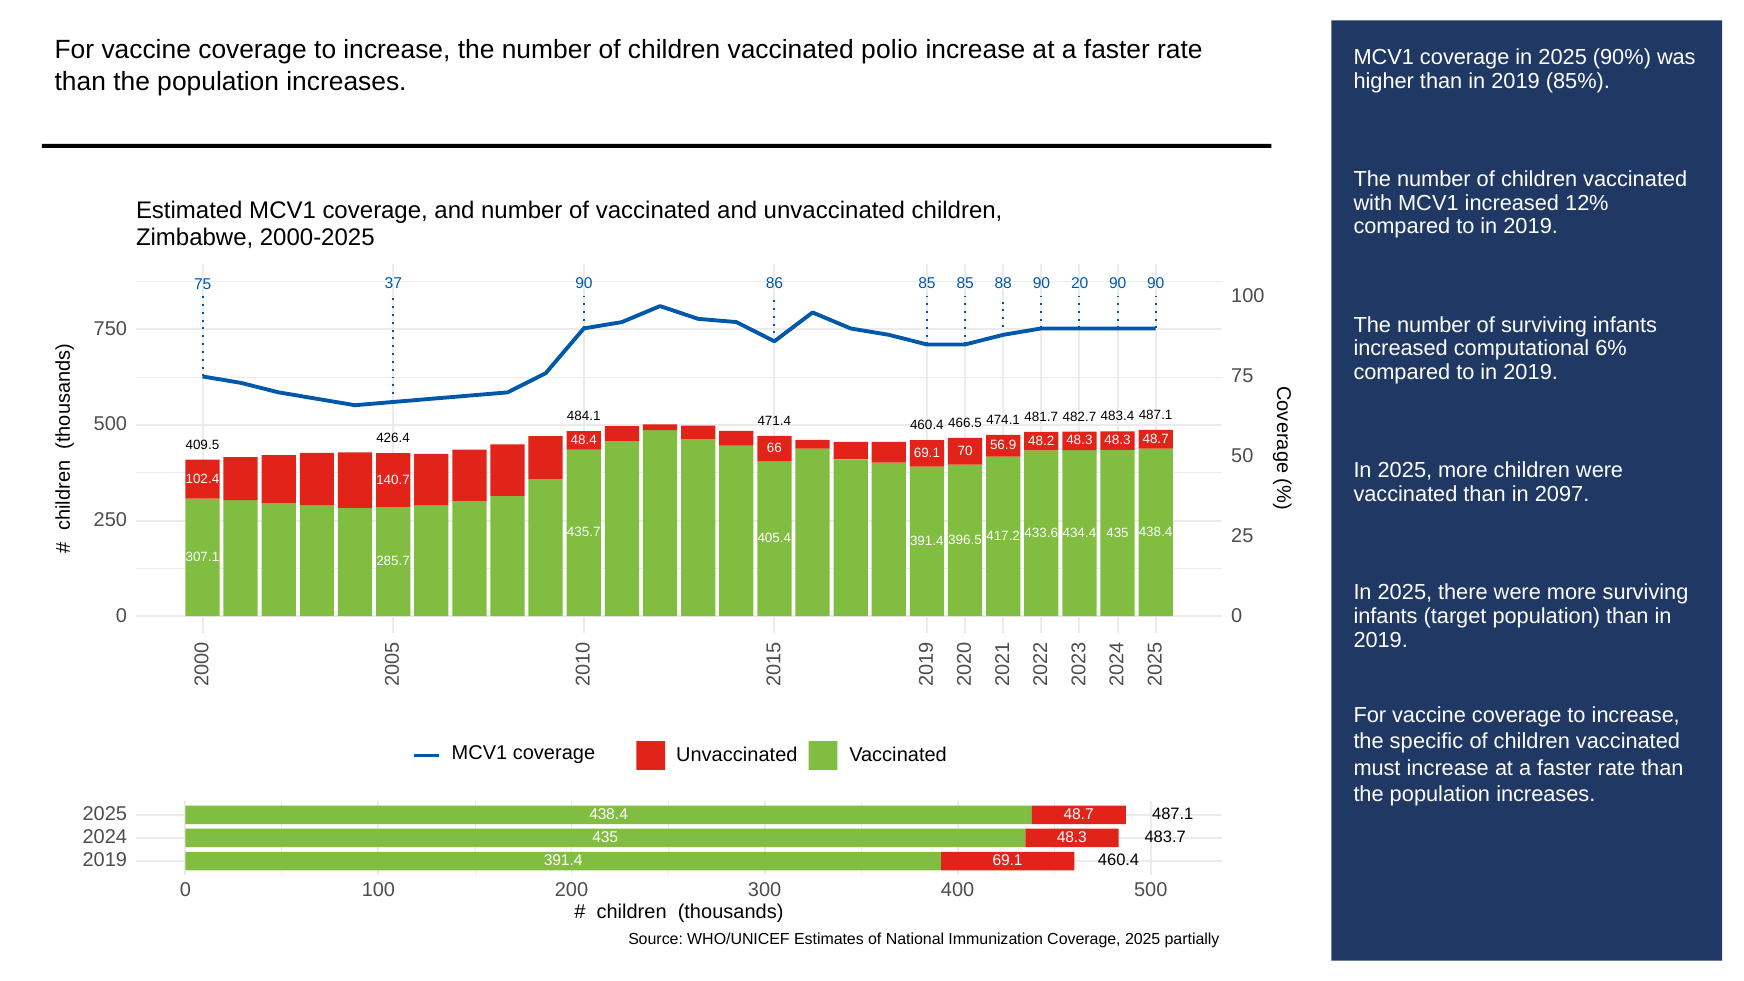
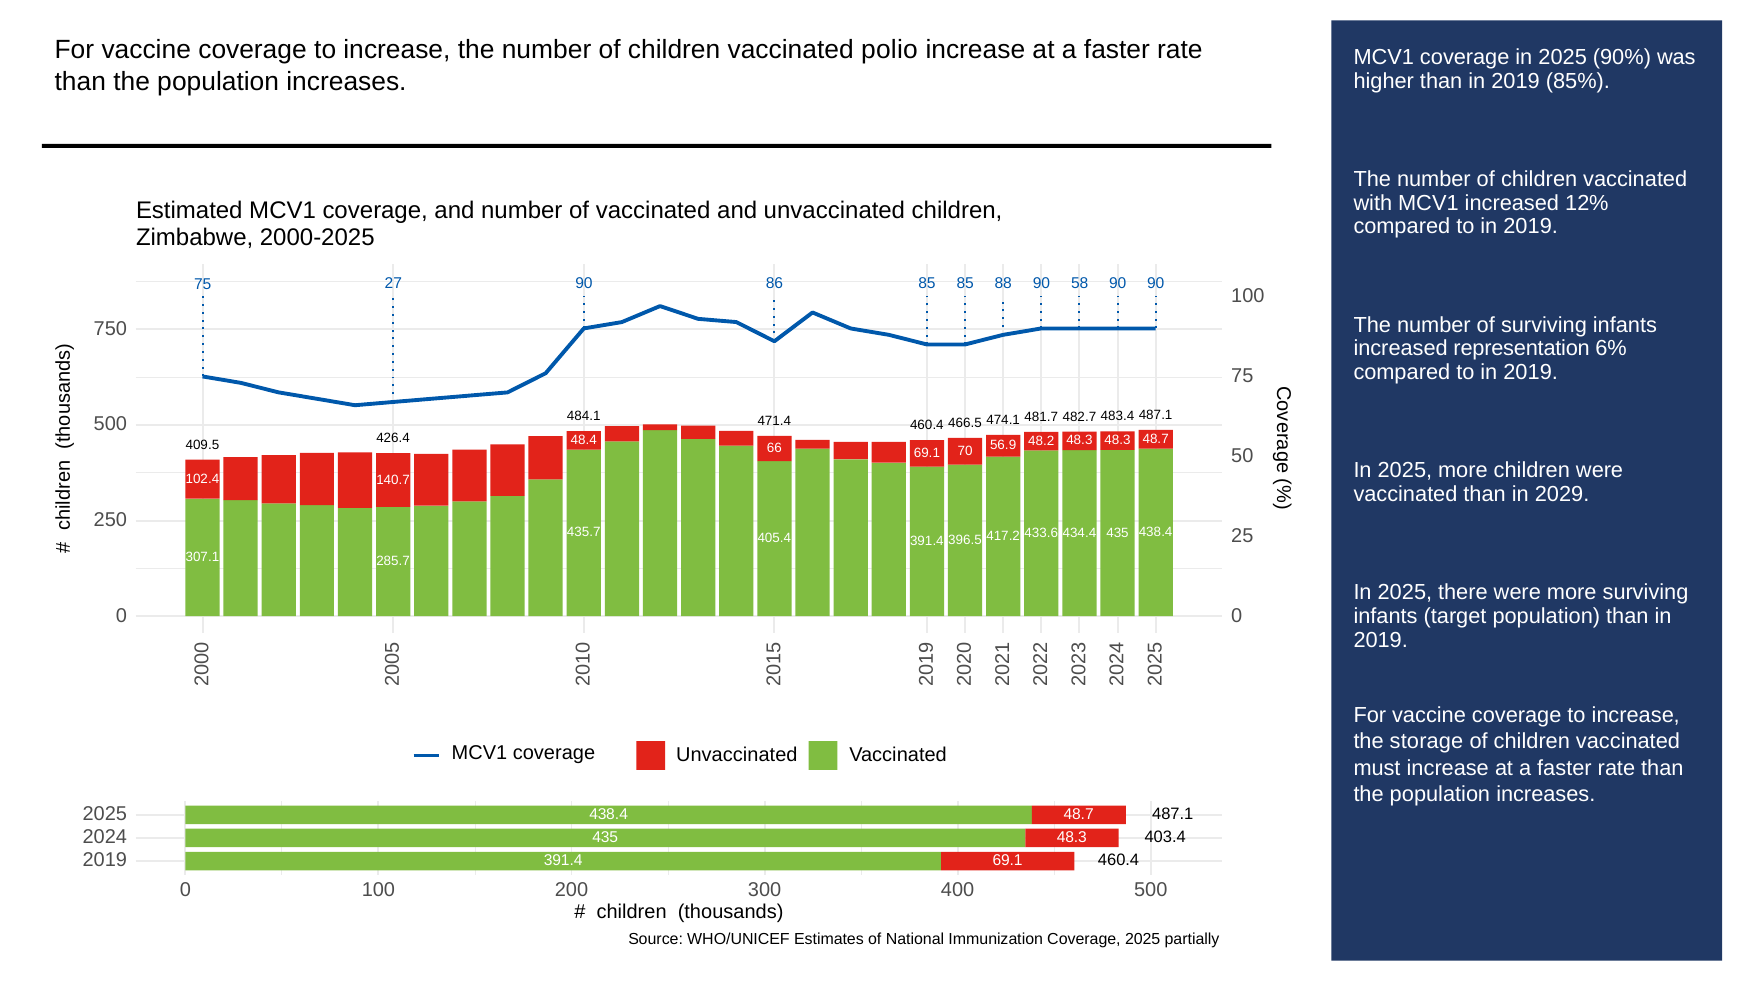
37: 37 -> 27 (393, 284)
20: 20 -> 58 (1080, 284)
computational: computational -> representation (1522, 349)
2097: 2097 -> 2029 (1562, 494)
specific: specific -> storage (1427, 742)
483.7: 483.7 -> 403.4 (1165, 837)
